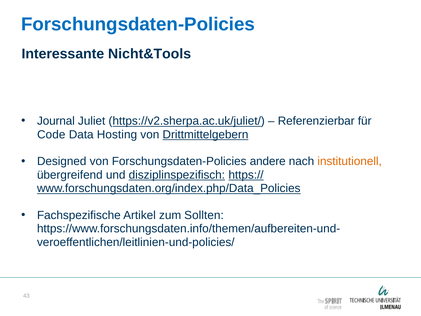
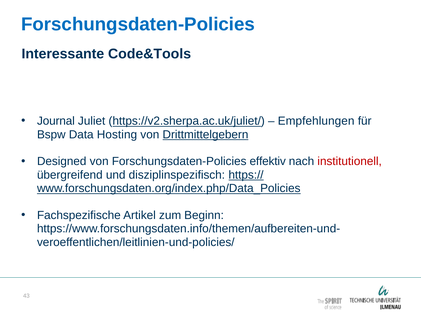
Nicht&Tools: Nicht&Tools -> Code&Tools (150, 54)
Referenzierbar: Referenzierbar -> Empfehlungen (316, 121)
Code: Code -> Bspw (51, 134)
andere: andere -> effektiv (268, 161)
institutionell colour: orange -> red (350, 161)
disziplinspezifisch underline: present -> none (177, 175)
Sollten: Sollten -> Beginn (204, 215)
